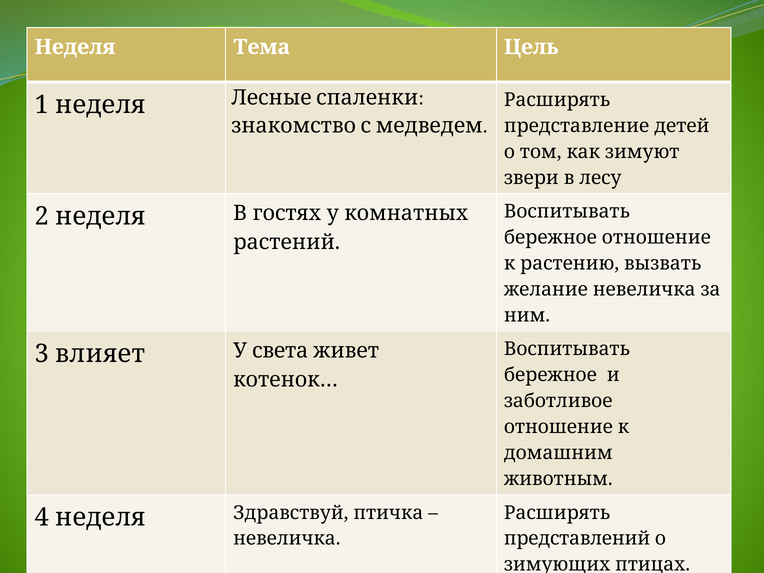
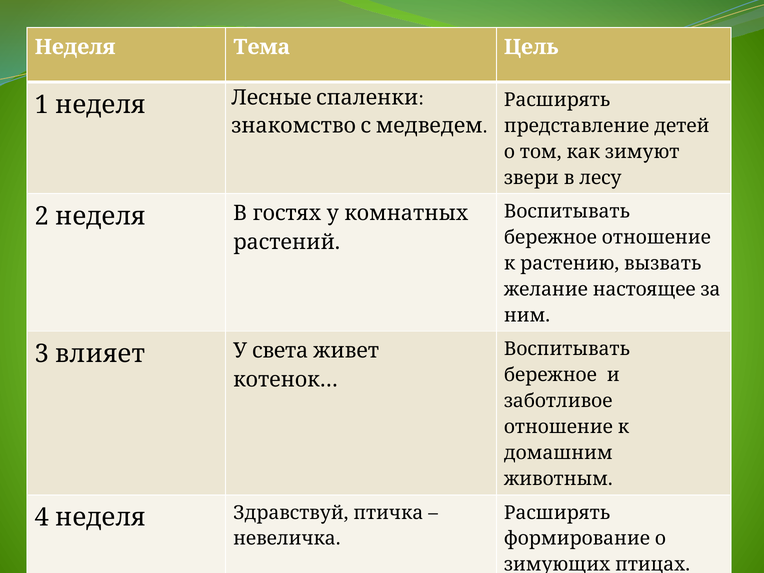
желание невеличка: невеличка -> настоящее (644, 289)
представлений: представлений -> формирование (577, 539)
